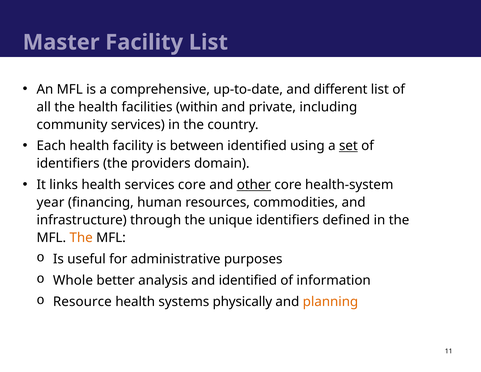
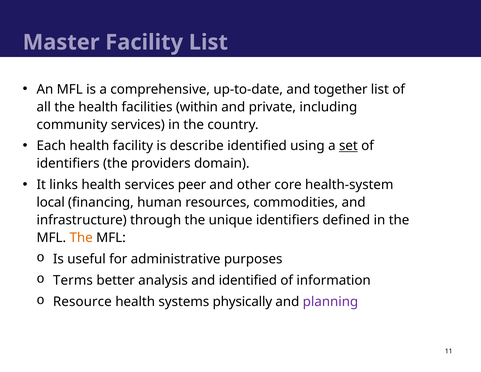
different: different -> together (341, 89)
between: between -> describe (197, 146)
services core: core -> peer (192, 185)
other underline: present -> none (254, 185)
year: year -> local (51, 202)
Whole: Whole -> Terms (73, 280)
planning colour: orange -> purple (330, 301)
